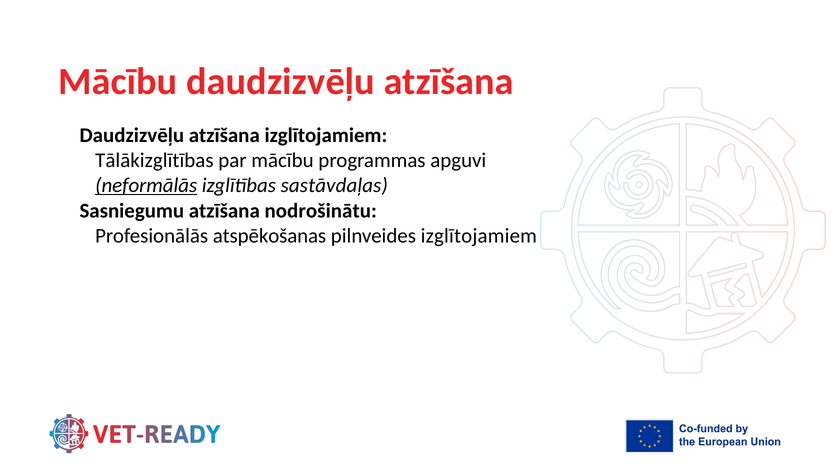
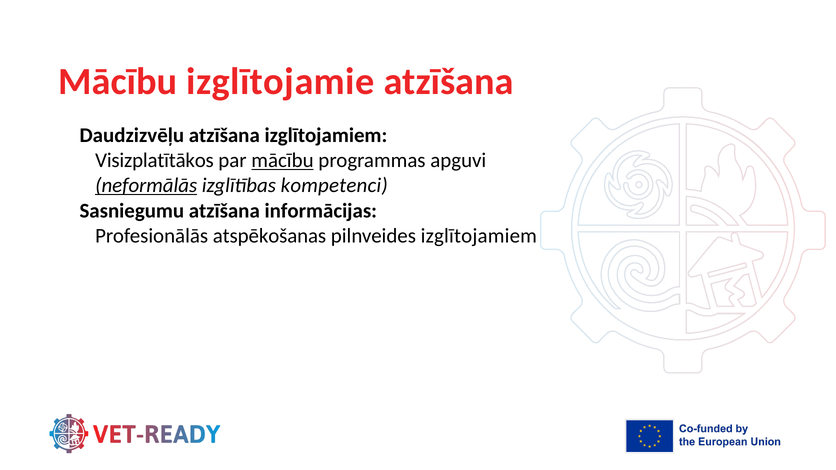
Mācību daudzizvēļu: daudzizvēļu -> izglītojamie (280, 81)
Tālākizglītības: Tālākizglītības -> Visizplatītākos (154, 161)
mācību underline: none -> present (282, 161)
sastāvdaļas: sastāvdaļas -> kompetenci (334, 186)
nodrošinātu: nodrošinātu -> informācijas (321, 211)
